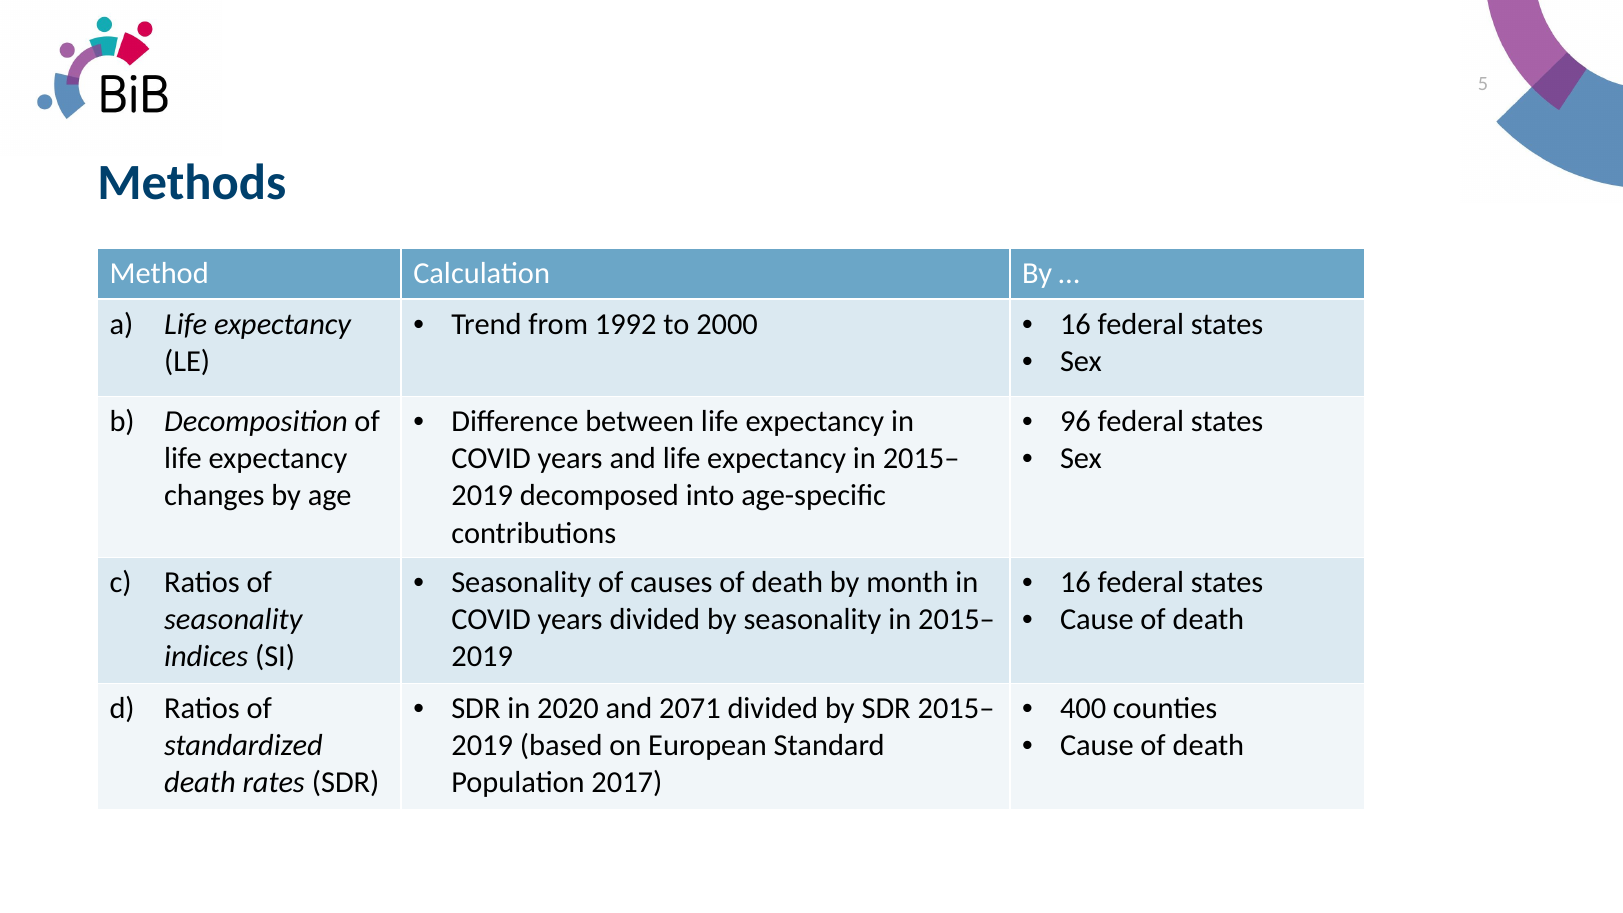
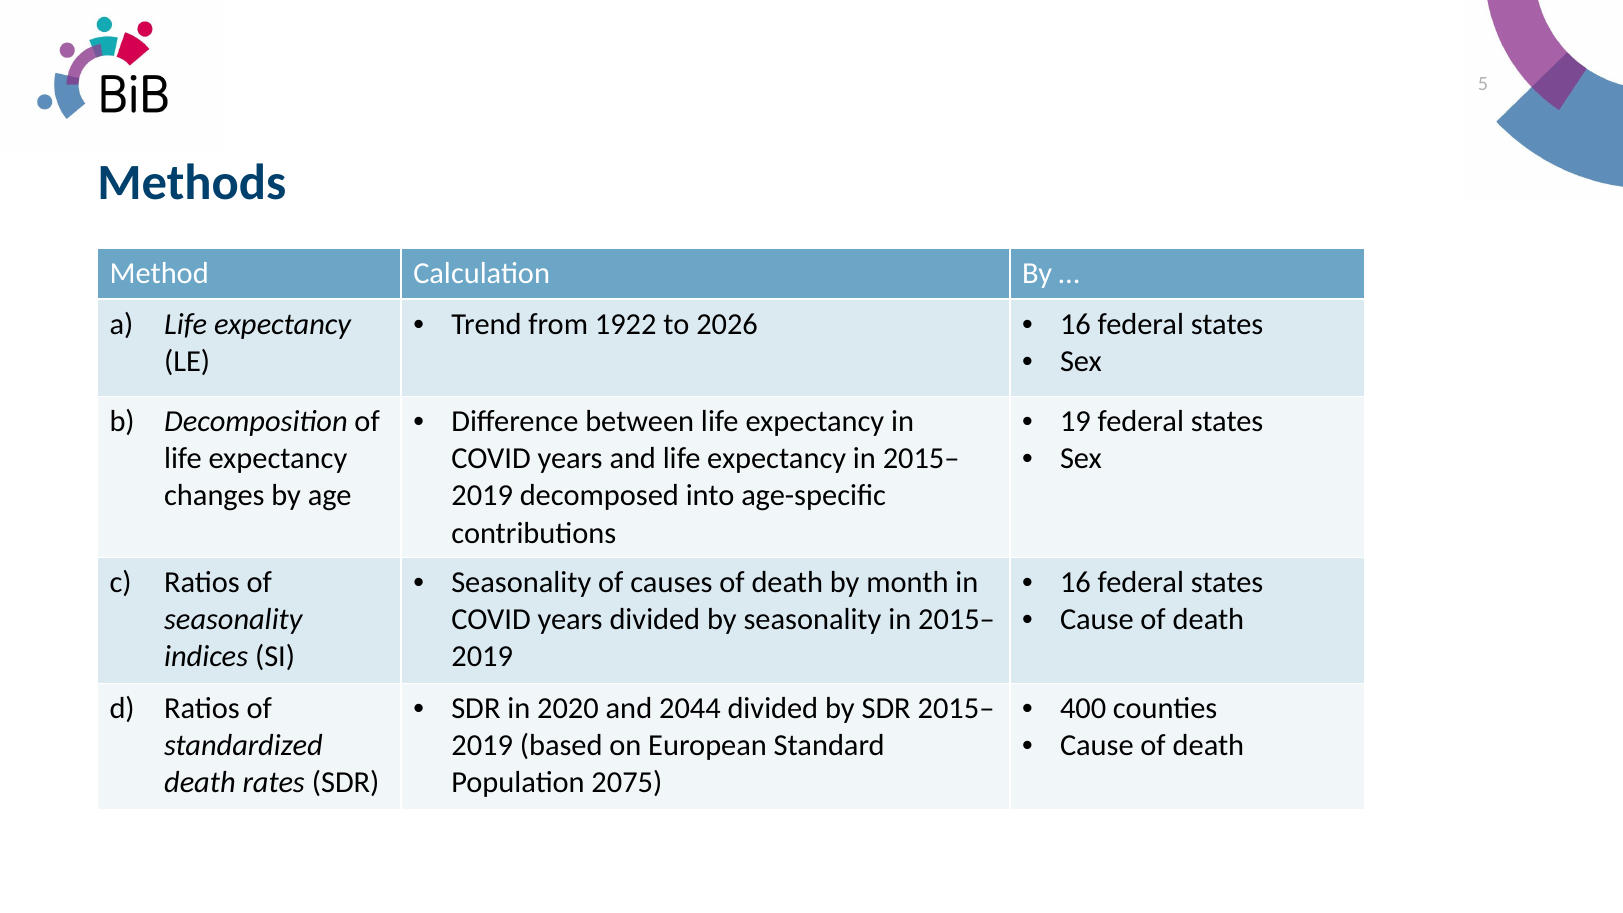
1992: 1992 -> 1922 (626, 324)
2000: 2000 -> 2026 (727, 324)
96: 96 -> 19 (1075, 422)
2071: 2071 -> 2044 (690, 708)
2017: 2017 -> 2075 (627, 783)
